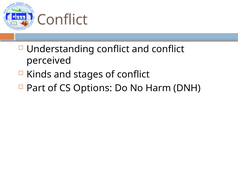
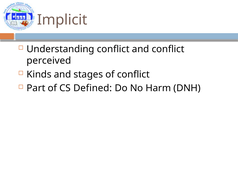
Conflict: Conflict -> Implicit (62, 20)
Options: Options -> Defined (93, 88)
